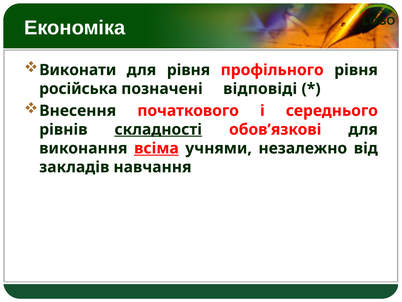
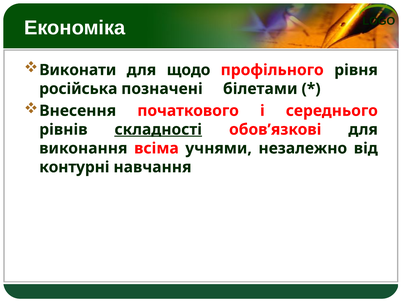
для рівня: рівня -> щодо (189, 70)
відповіді: відповіді -> білетами (260, 89)
всіма underline: present -> none (156, 148)
закладів: закладів -> контурні (74, 167)
